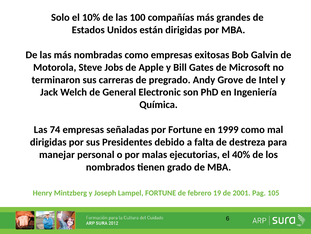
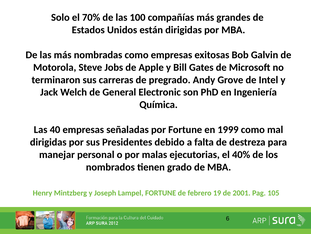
10%: 10% -> 70% (91, 17)
74: 74 -> 40 (55, 129)
